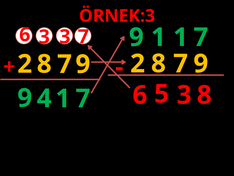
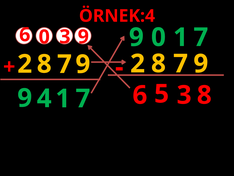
ÖRNEK:3: ÖRNEK:3 -> ÖRNEK:4 (117, 16)
6 3: 3 -> 0 (44, 37)
3 7: 7 -> 9 (83, 37)
1: 1 -> 0 (158, 37)
